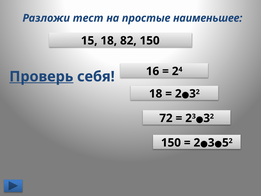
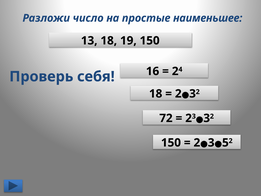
тест: тест -> число (88, 18)
15: 15 -> 13 (89, 41)
82: 82 -> 19 (128, 41)
Проверь underline: present -> none (41, 76)
